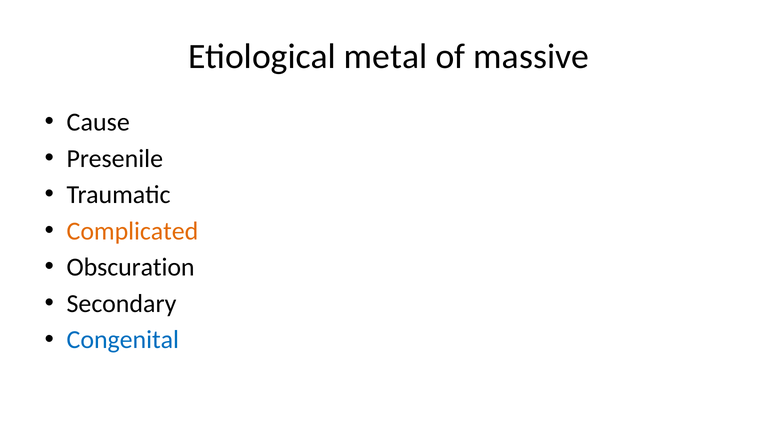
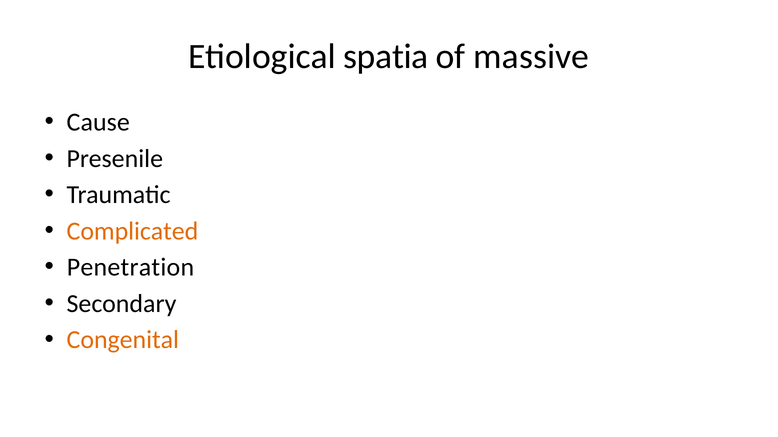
metal: metal -> spatia (386, 56)
Obscuration: Obscuration -> Penetration (130, 268)
Congenital colour: blue -> orange (123, 340)
